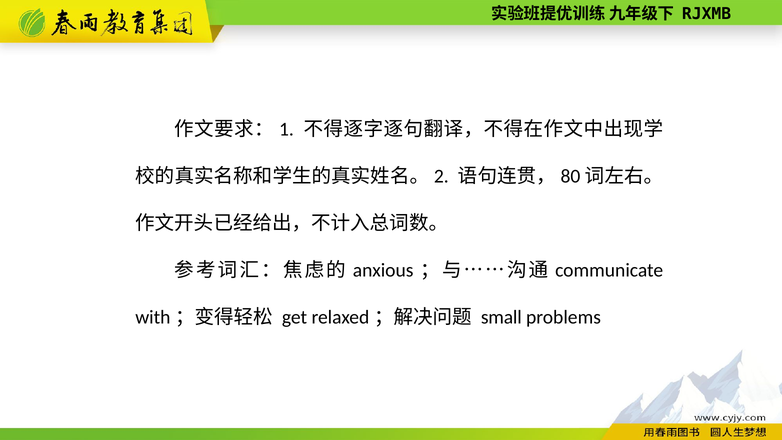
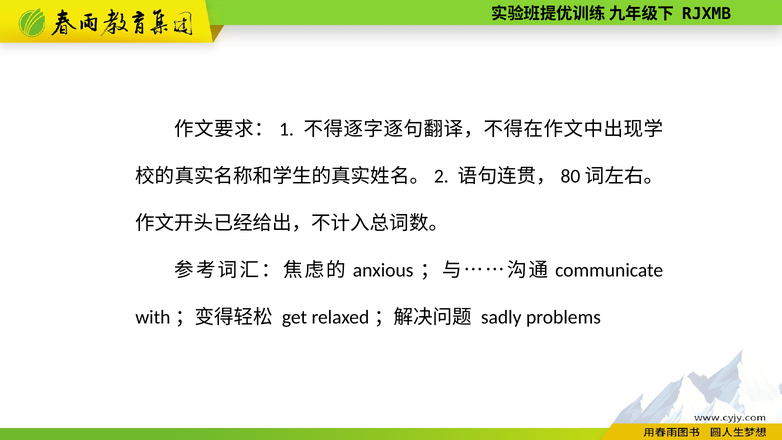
small: small -> sadly (501, 317)
